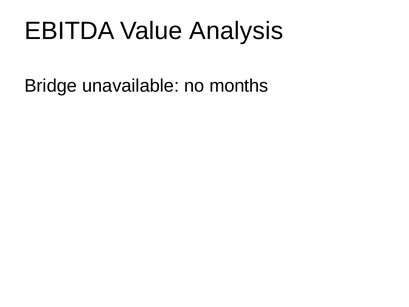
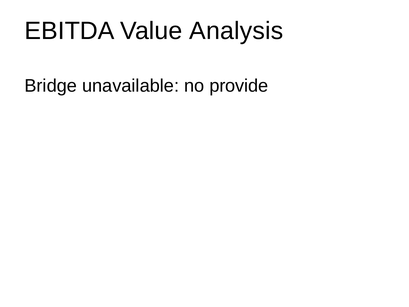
months: months -> provide (239, 86)
